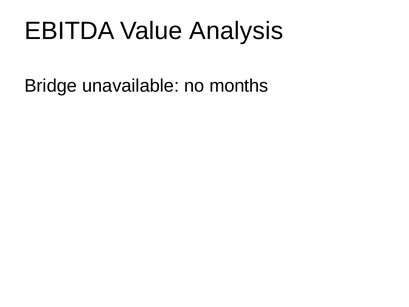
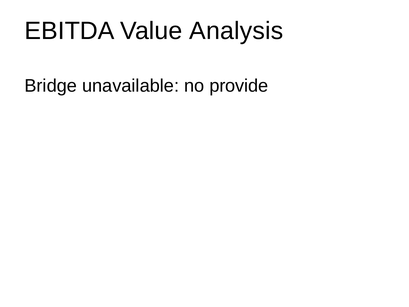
months: months -> provide (239, 86)
